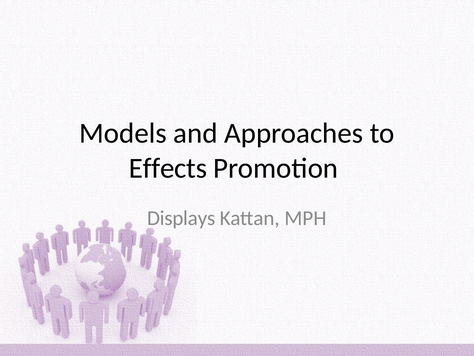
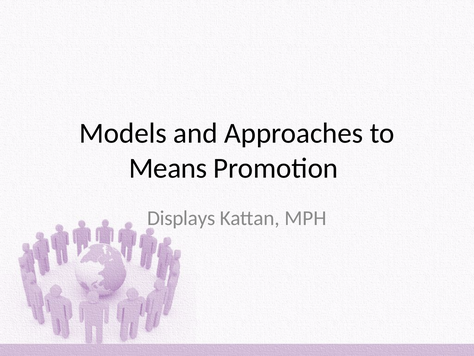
Effects: Effects -> Means (168, 168)
